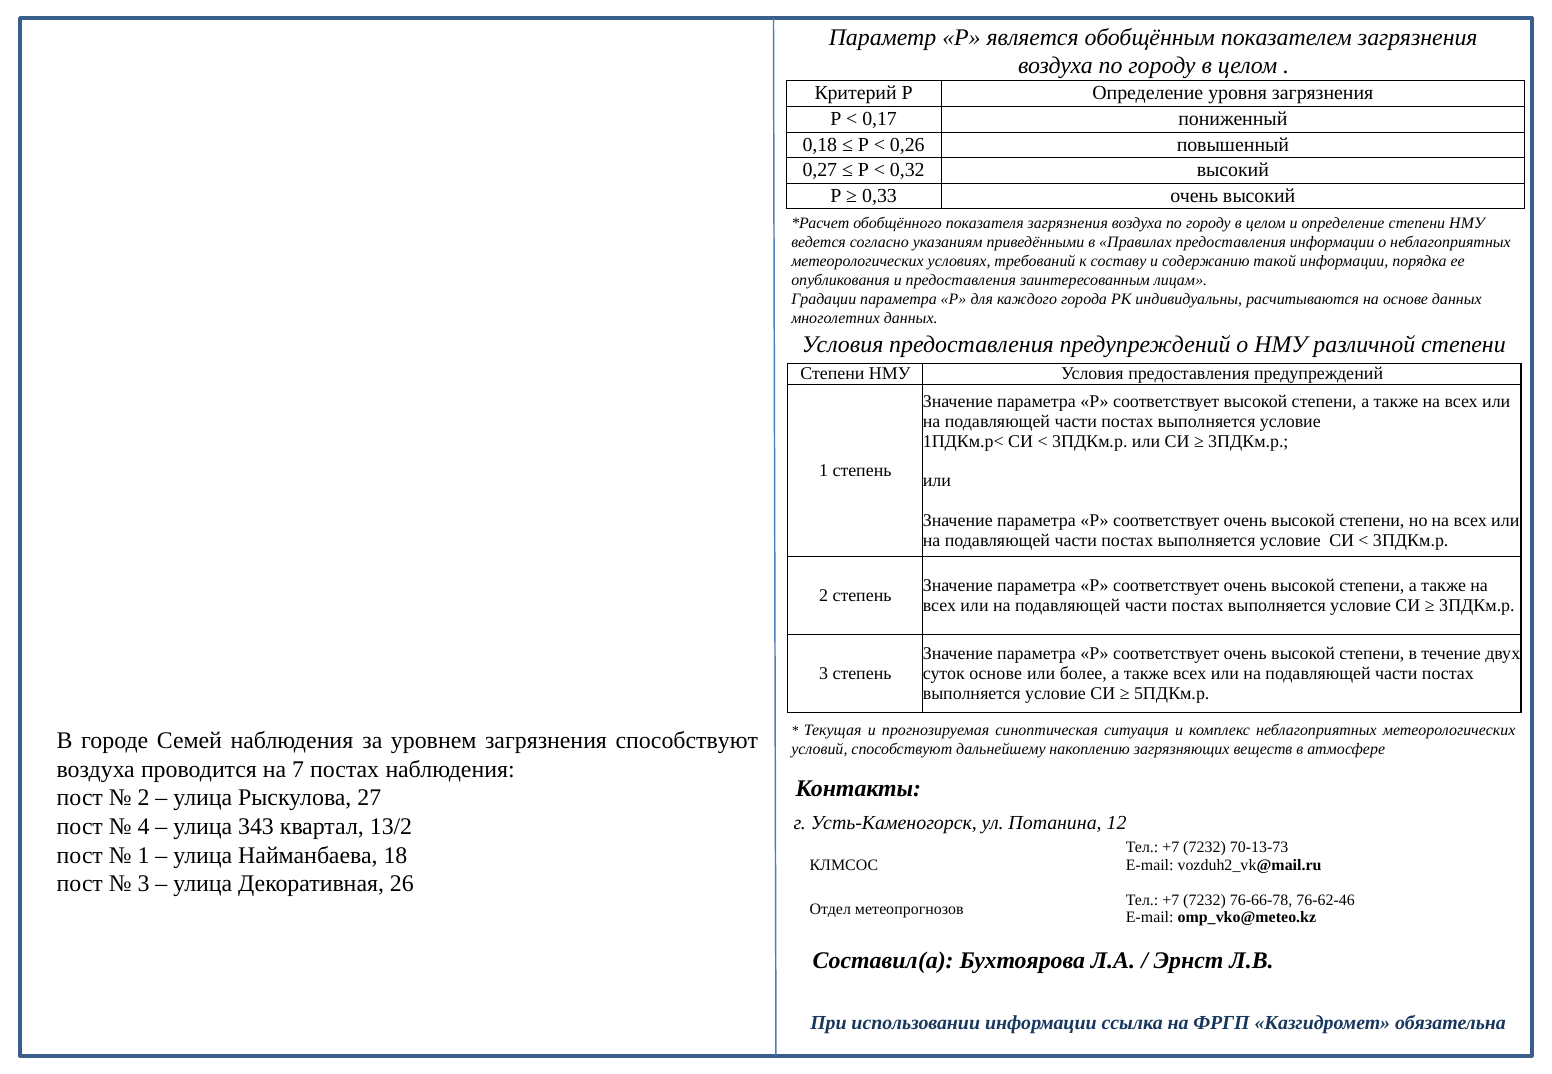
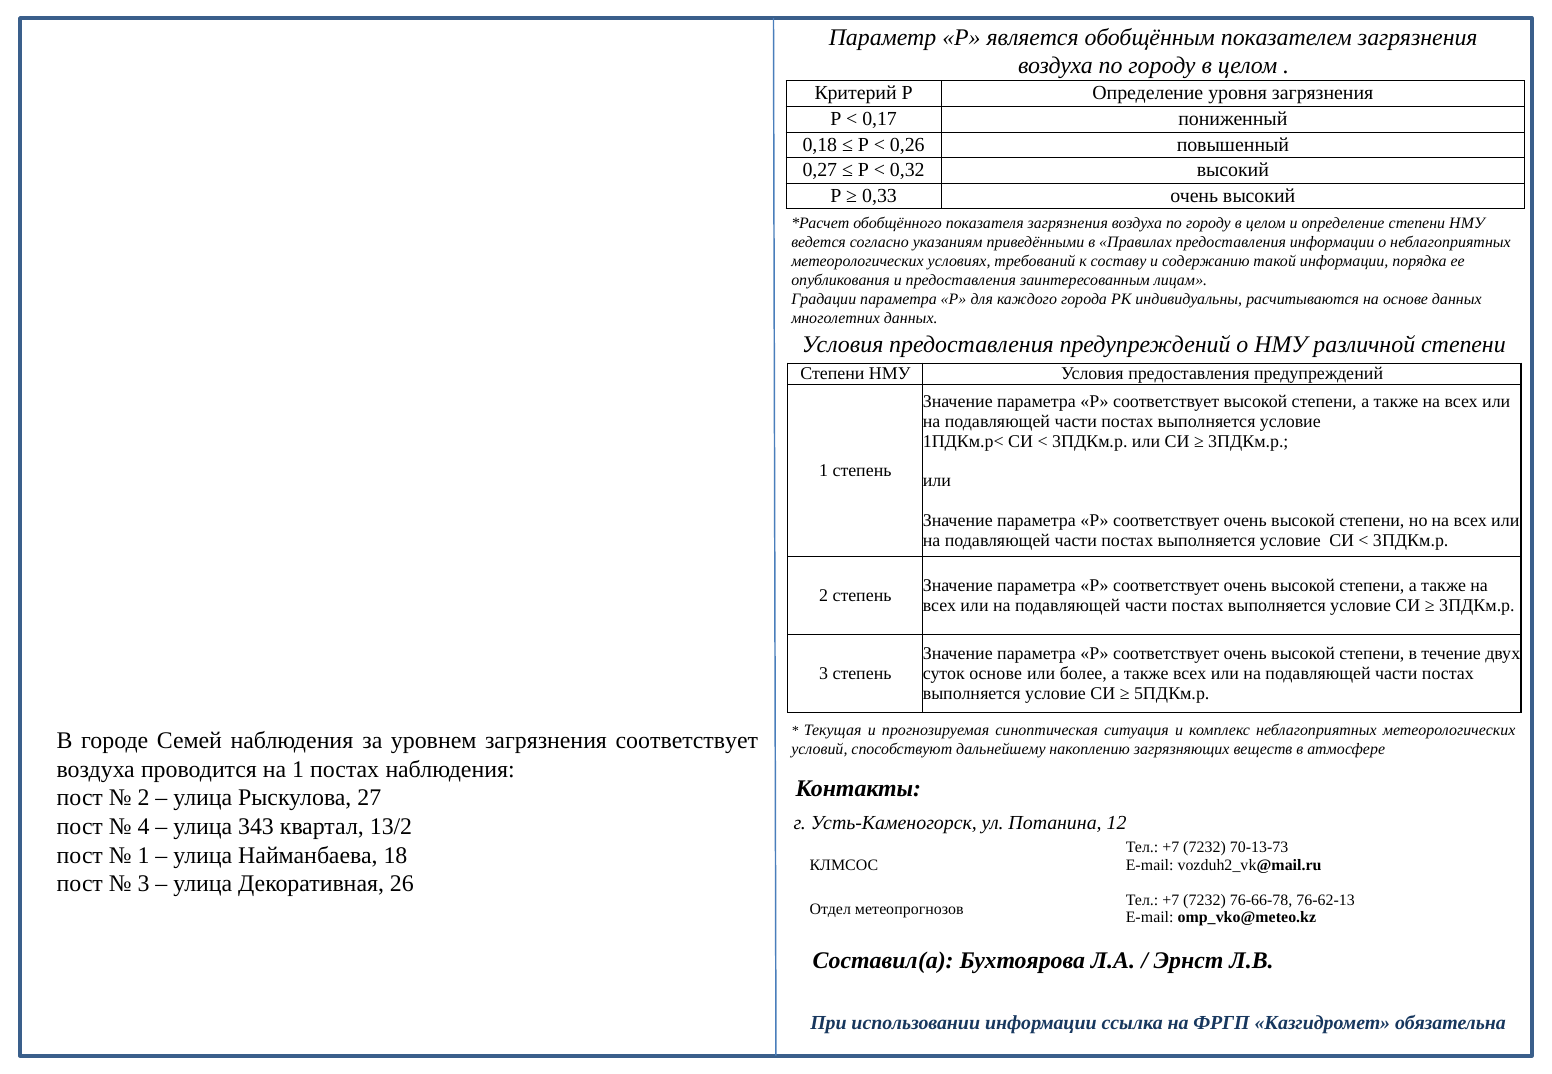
загрязнения способствуют: способствуют -> соответствует (687, 741)
на 7: 7 -> 1 (298, 770)
76-62-46: 76-62-46 -> 76-62-13 (1326, 900)
